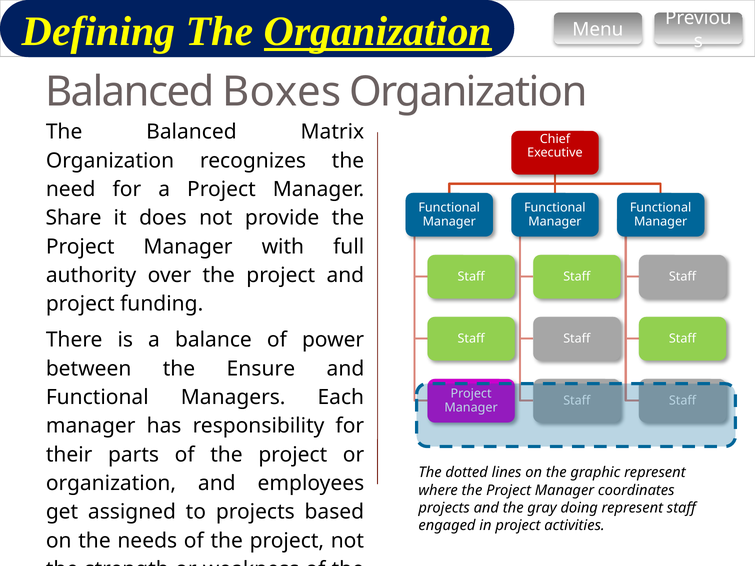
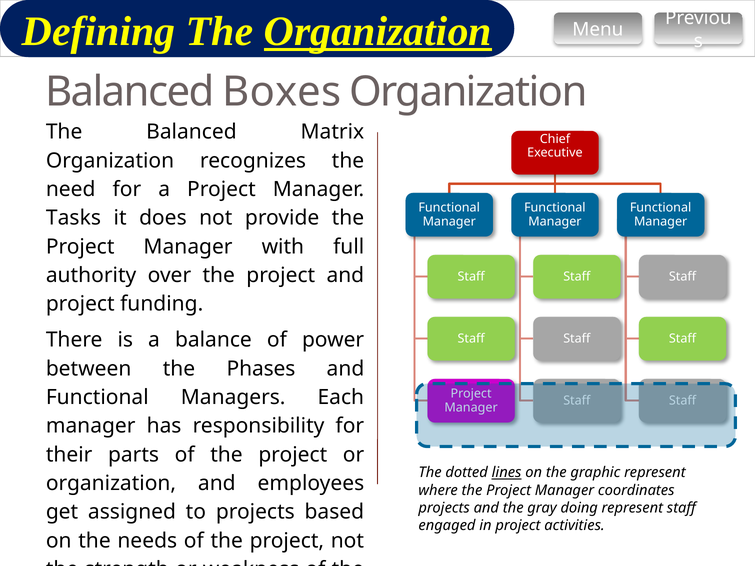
Share: Share -> Tasks (73, 218)
Ensure: Ensure -> Phases (261, 369)
lines underline: none -> present (507, 473)
